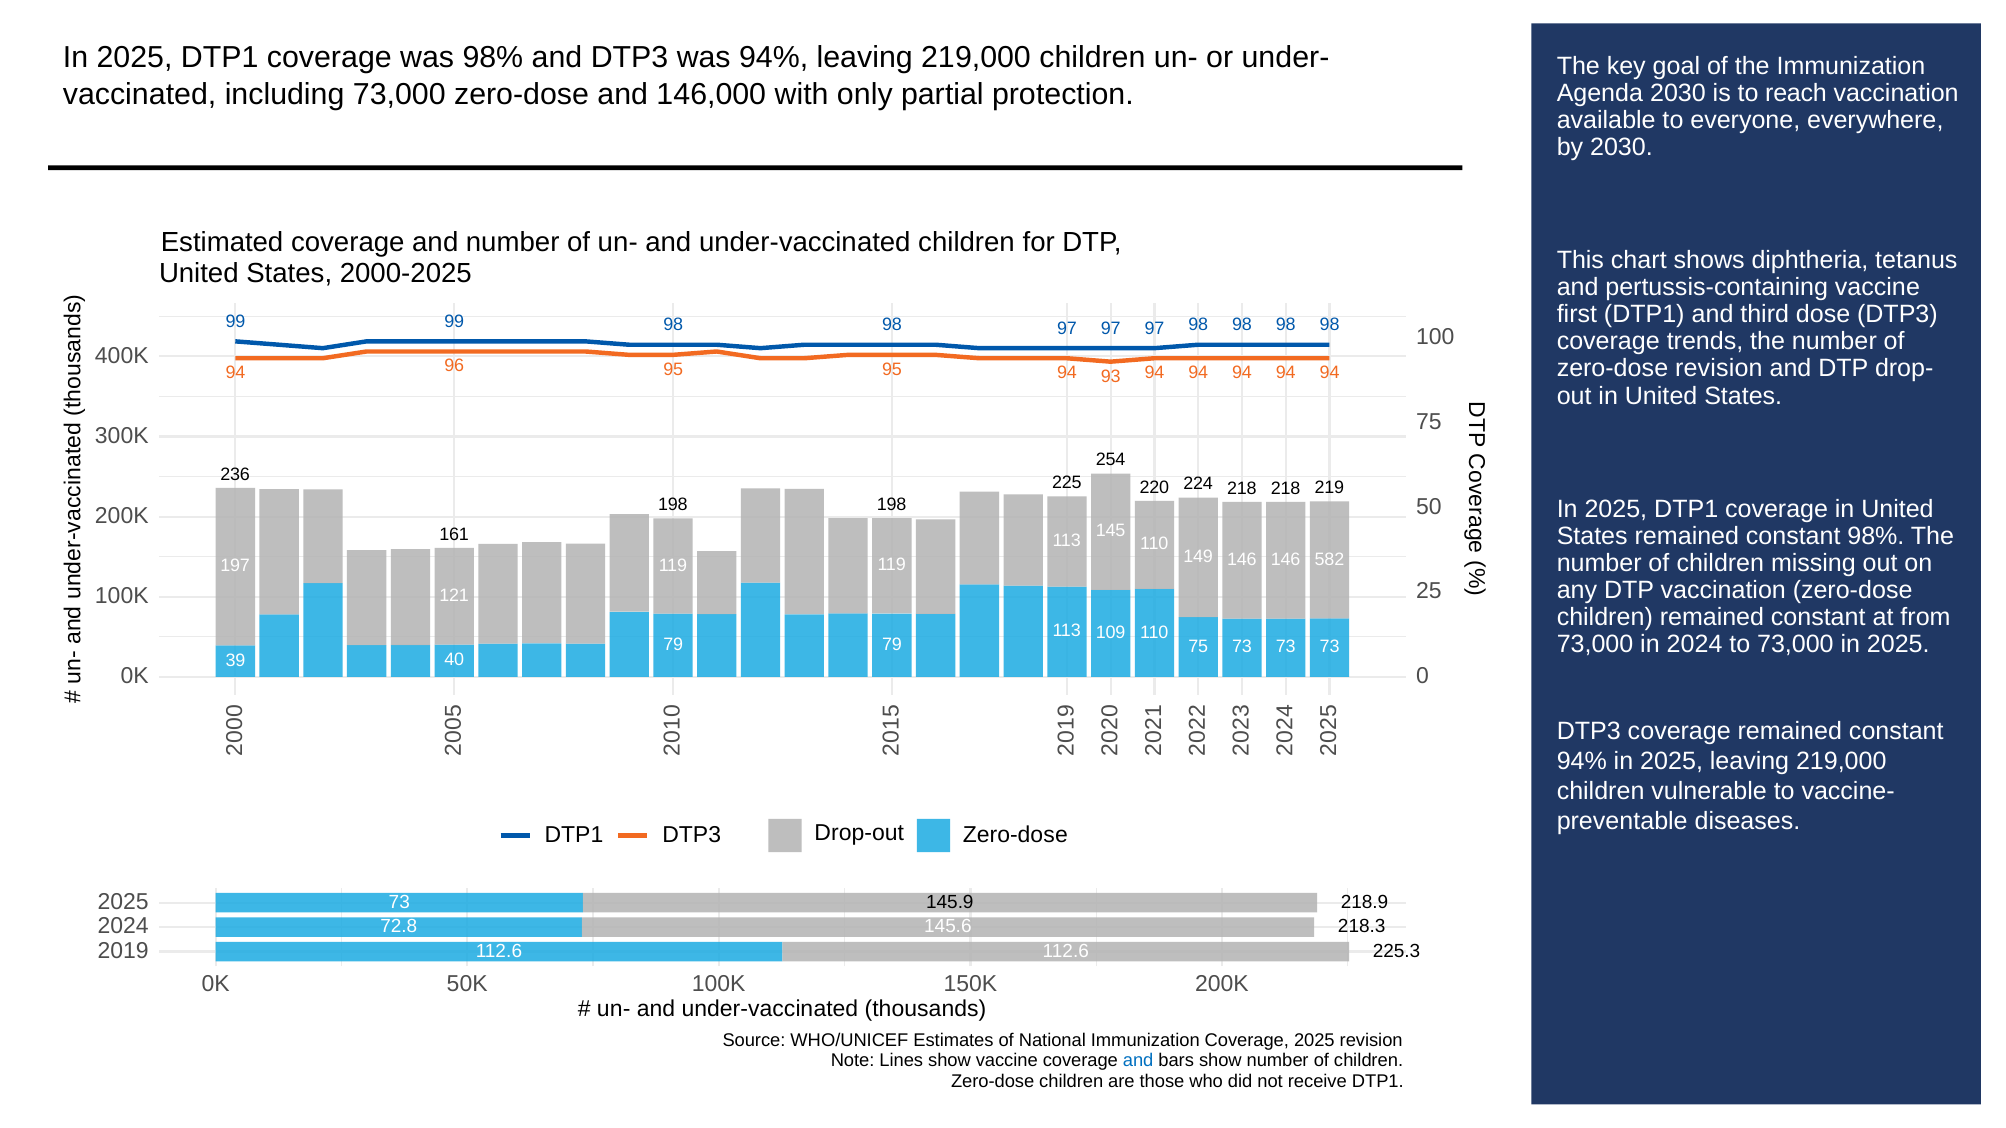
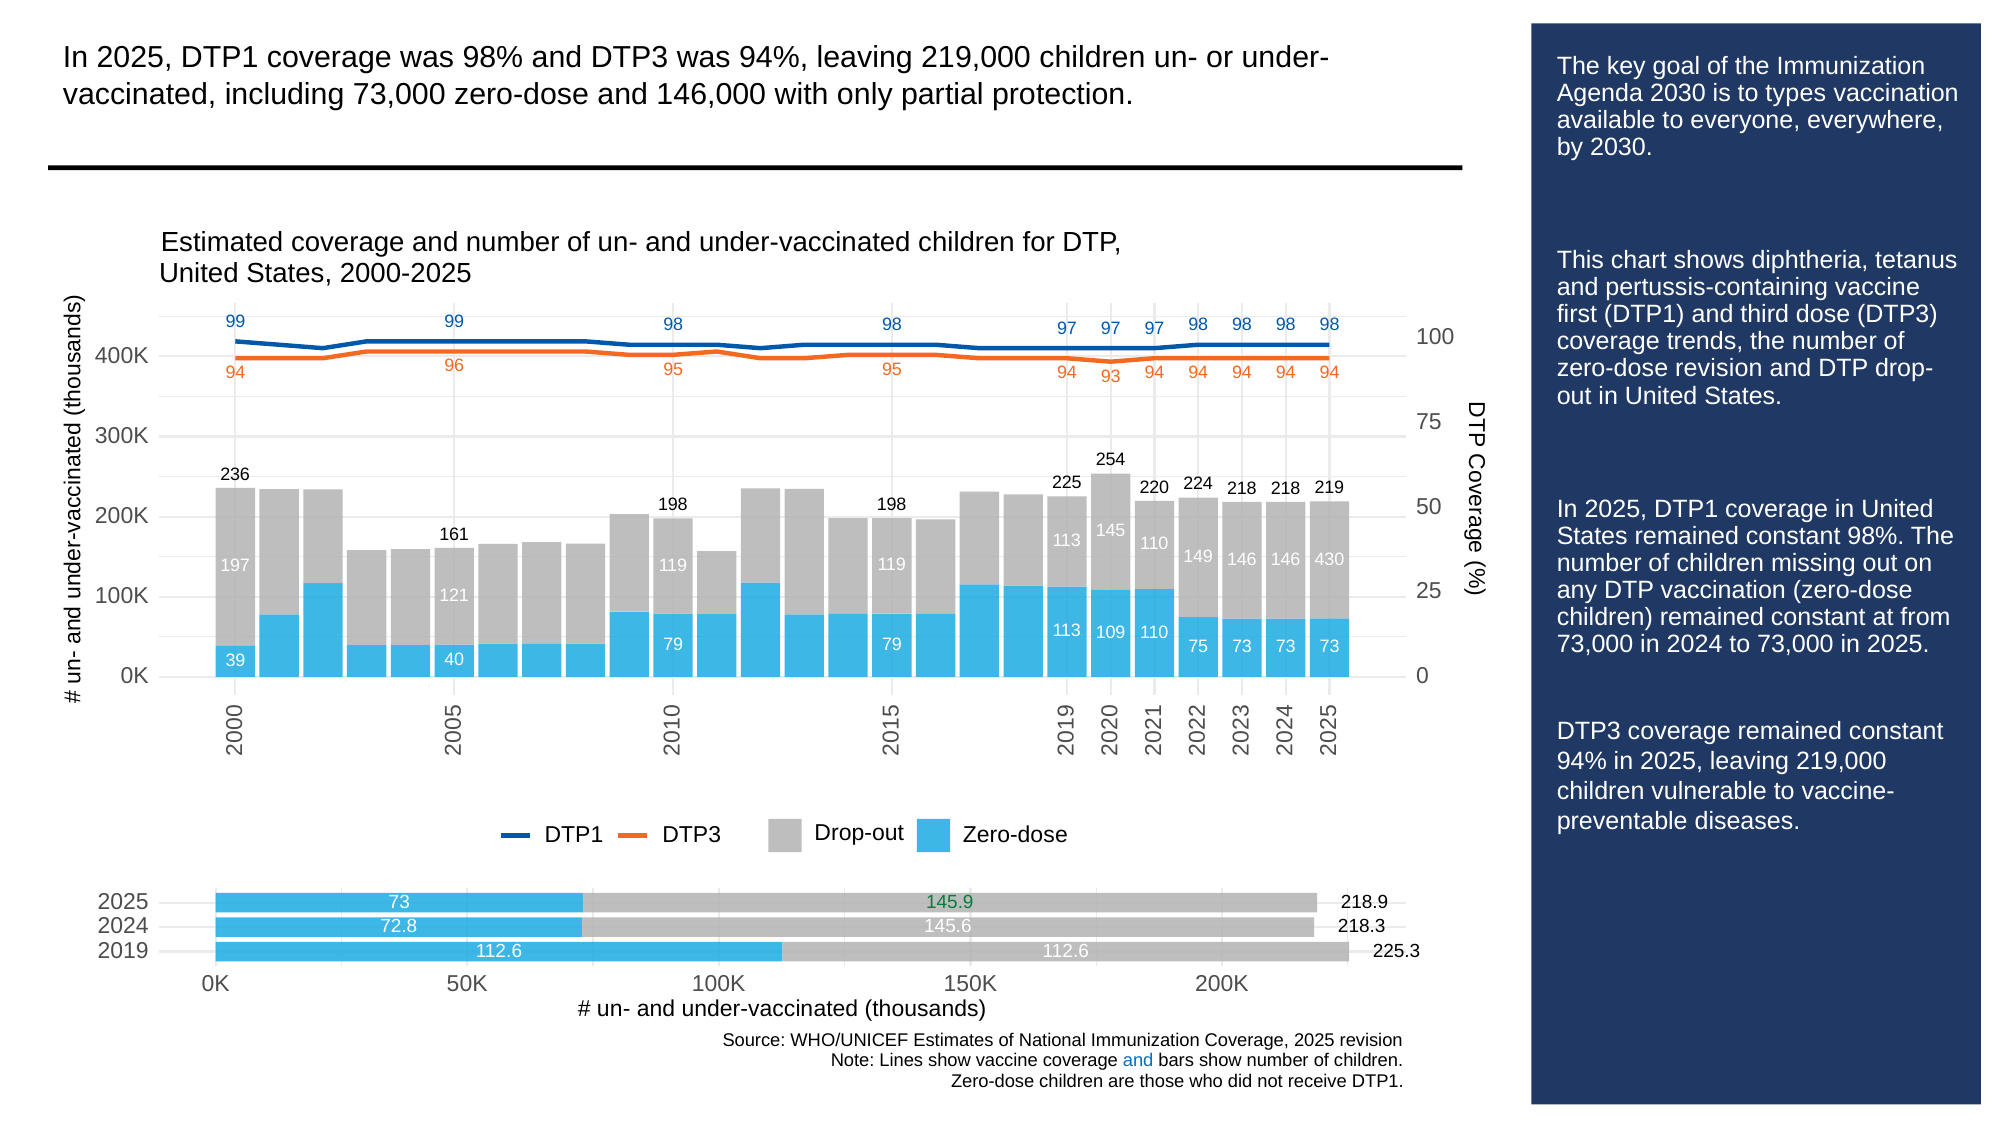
reach: reach -> types (1796, 93)
582: 582 -> 430 (1329, 559)
145.9 colour: black -> green (950, 902)
